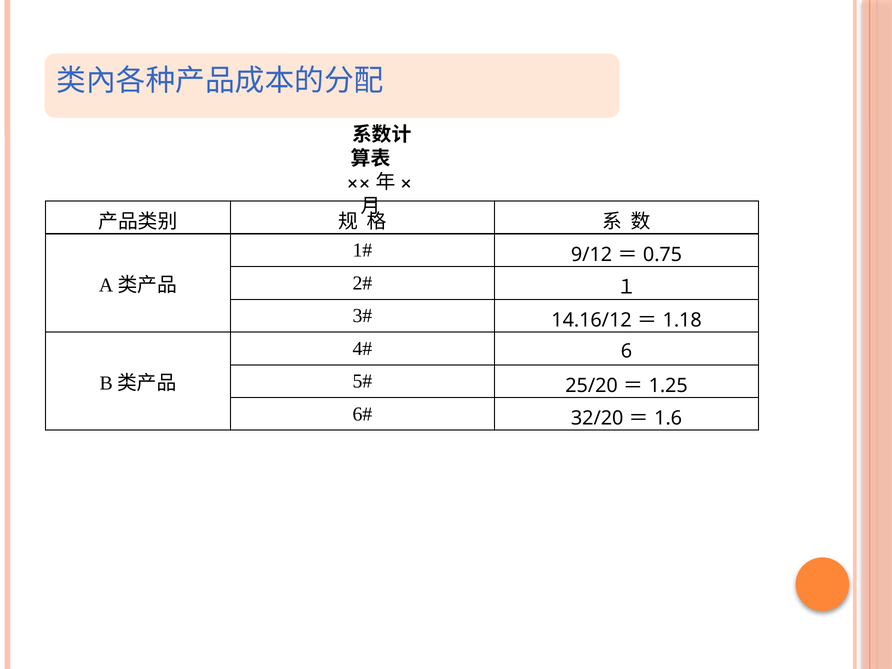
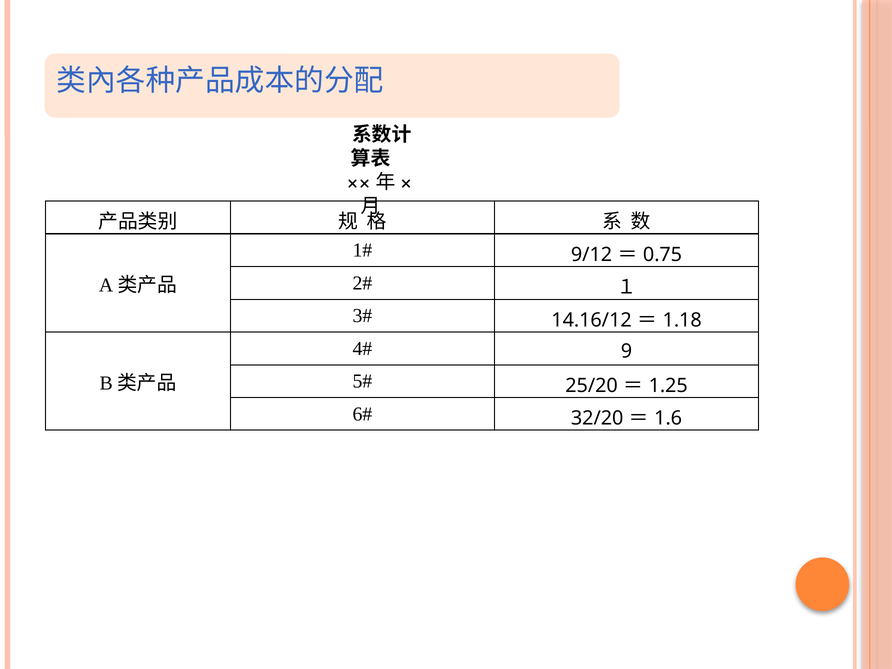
6: 6 -> 9 (627, 351)
